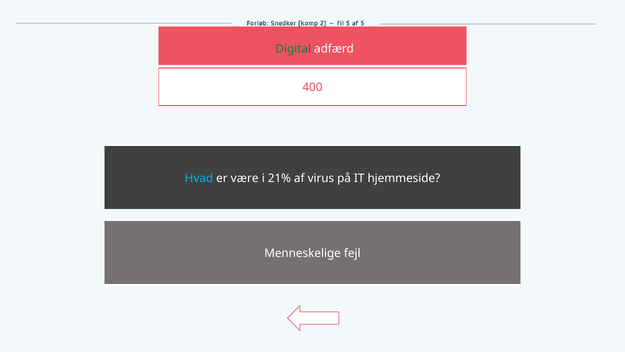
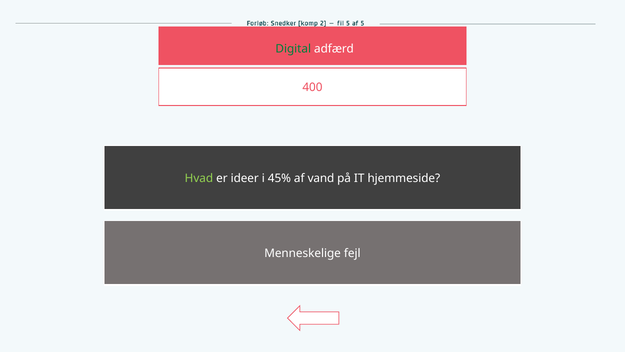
Hvad colour: light blue -> light green (199, 178)
være: være -> ideer (245, 178)
21%: 21% -> 45% (279, 178)
virus: virus -> vand (321, 178)
